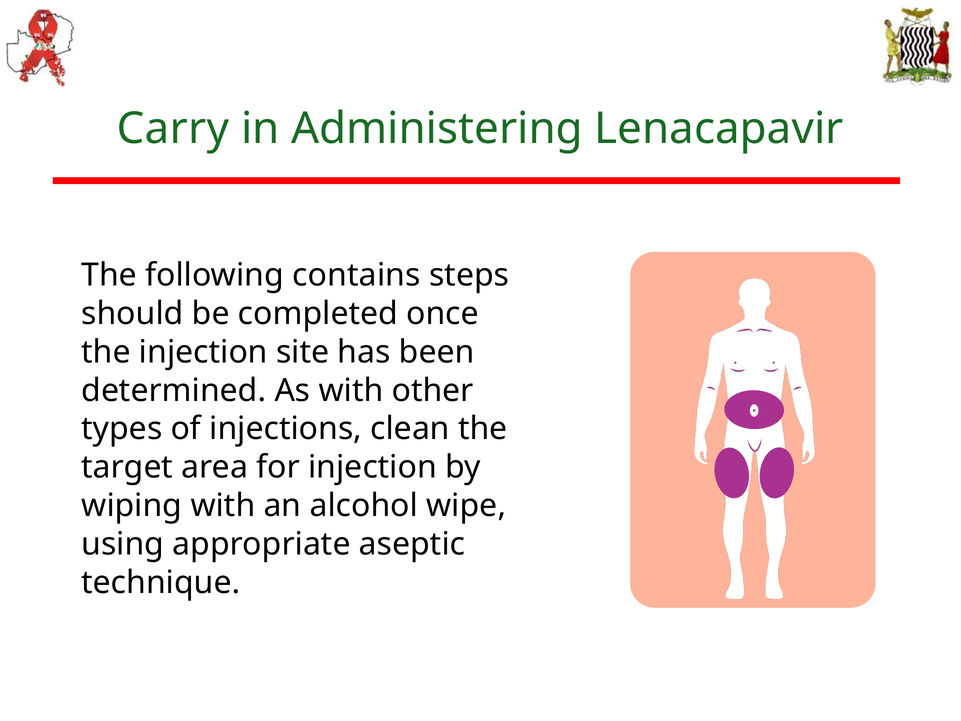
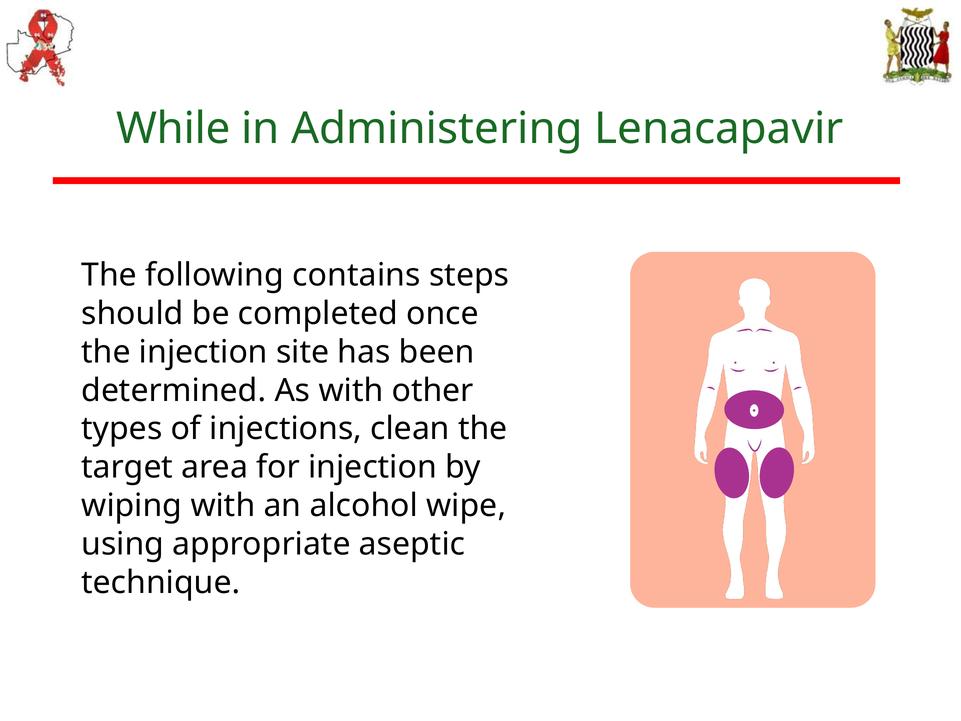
Carry: Carry -> While (173, 129)
